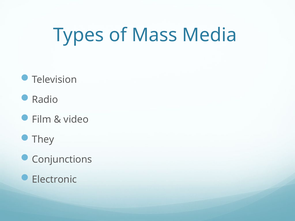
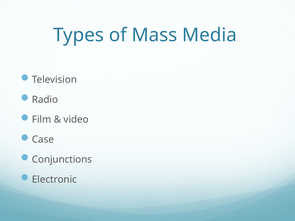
They: They -> Case (43, 140)
